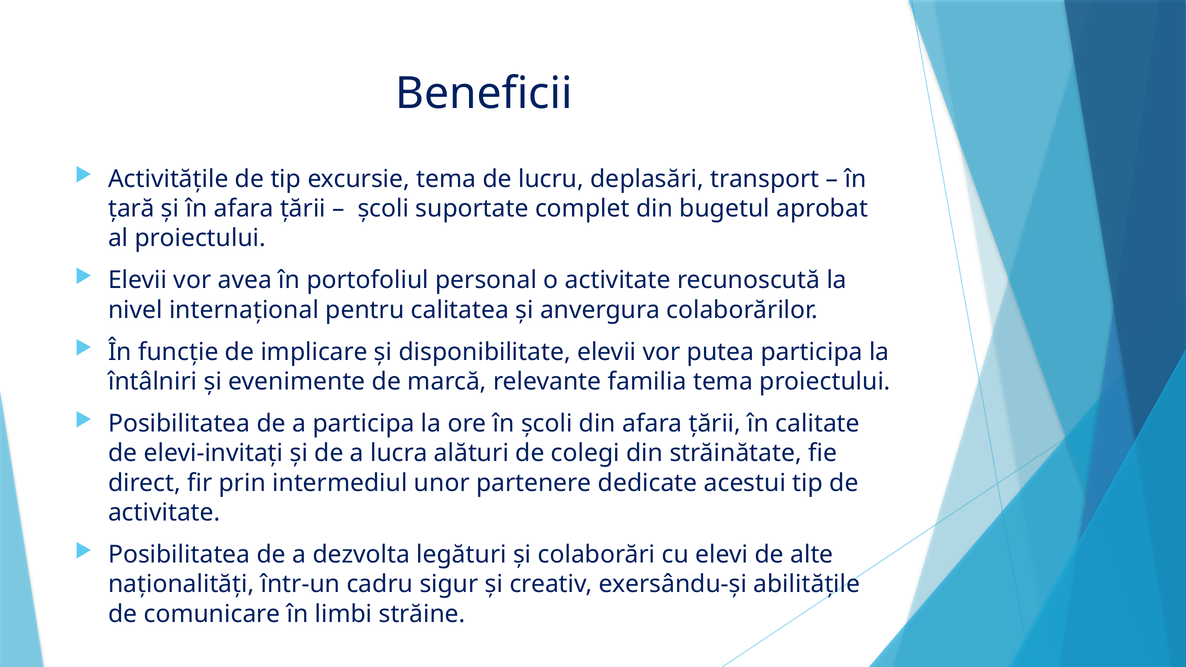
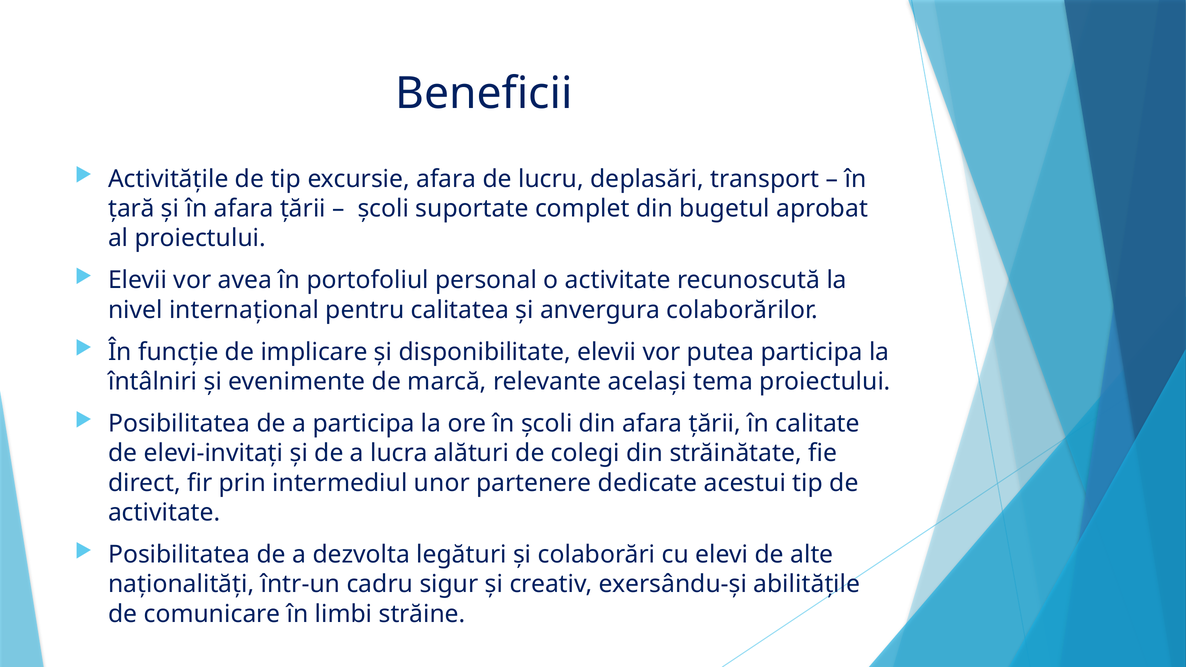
excursie tema: tema -> afara (446, 179)
familia: familia -> același (647, 382)
